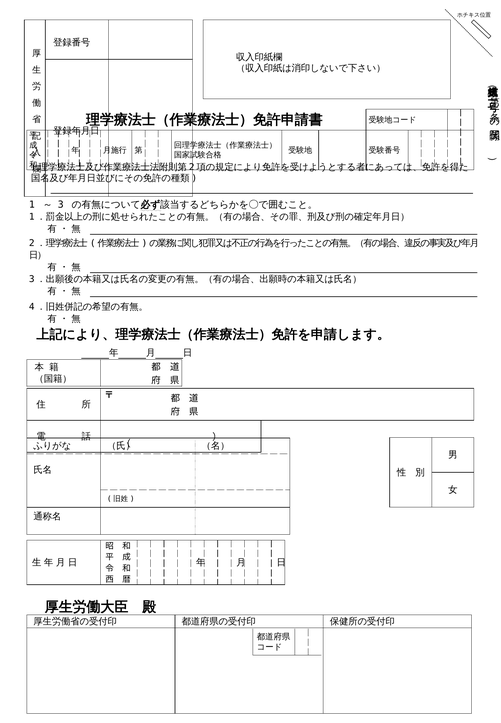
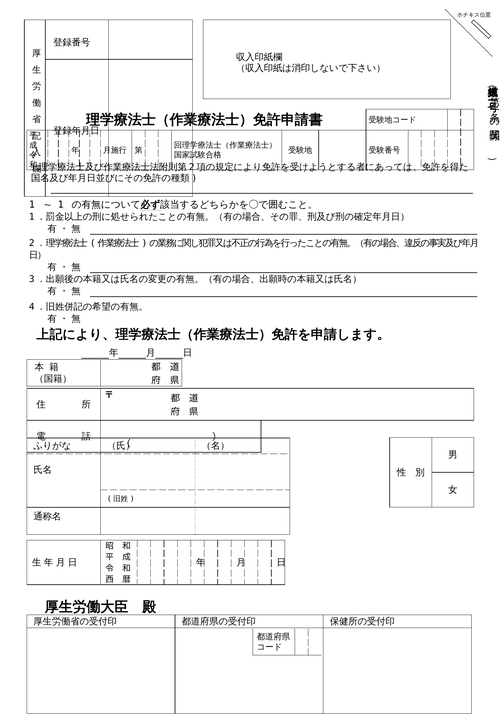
3: 3 -> 1 (61, 205)
